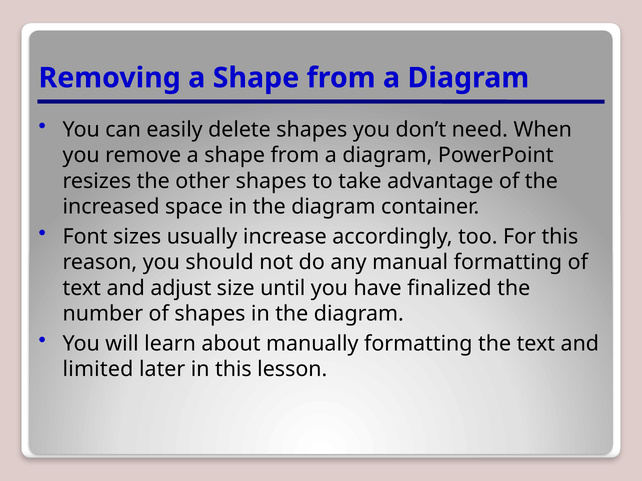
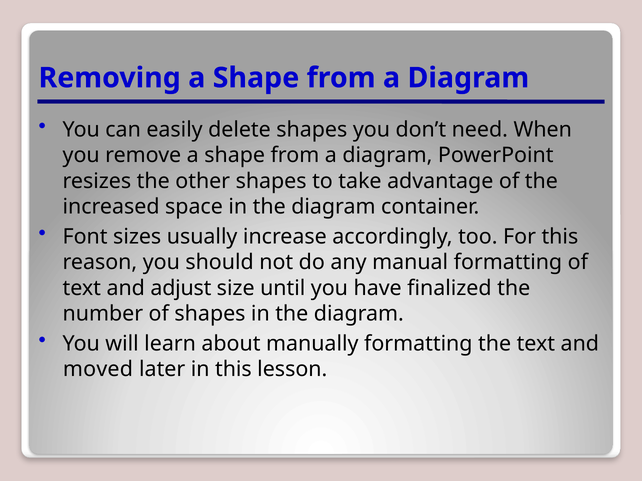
limited: limited -> moved (98, 370)
